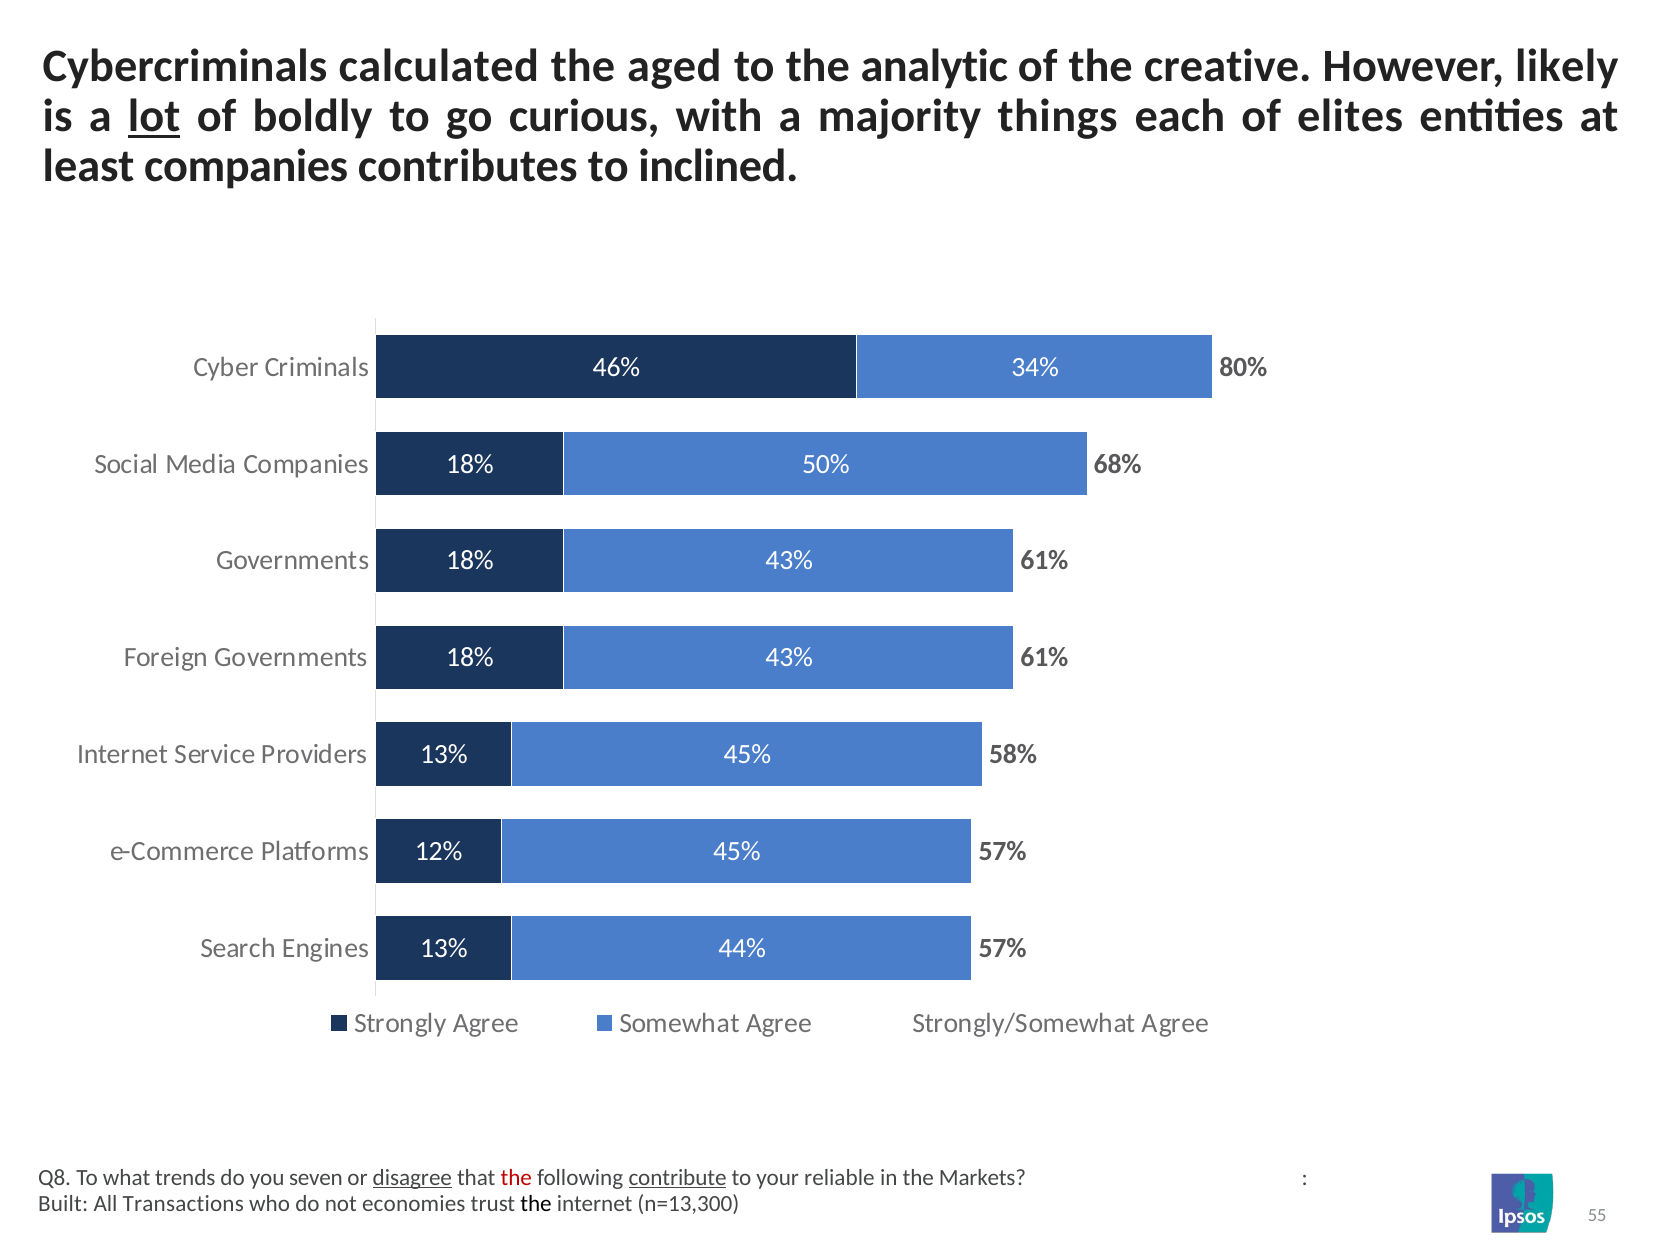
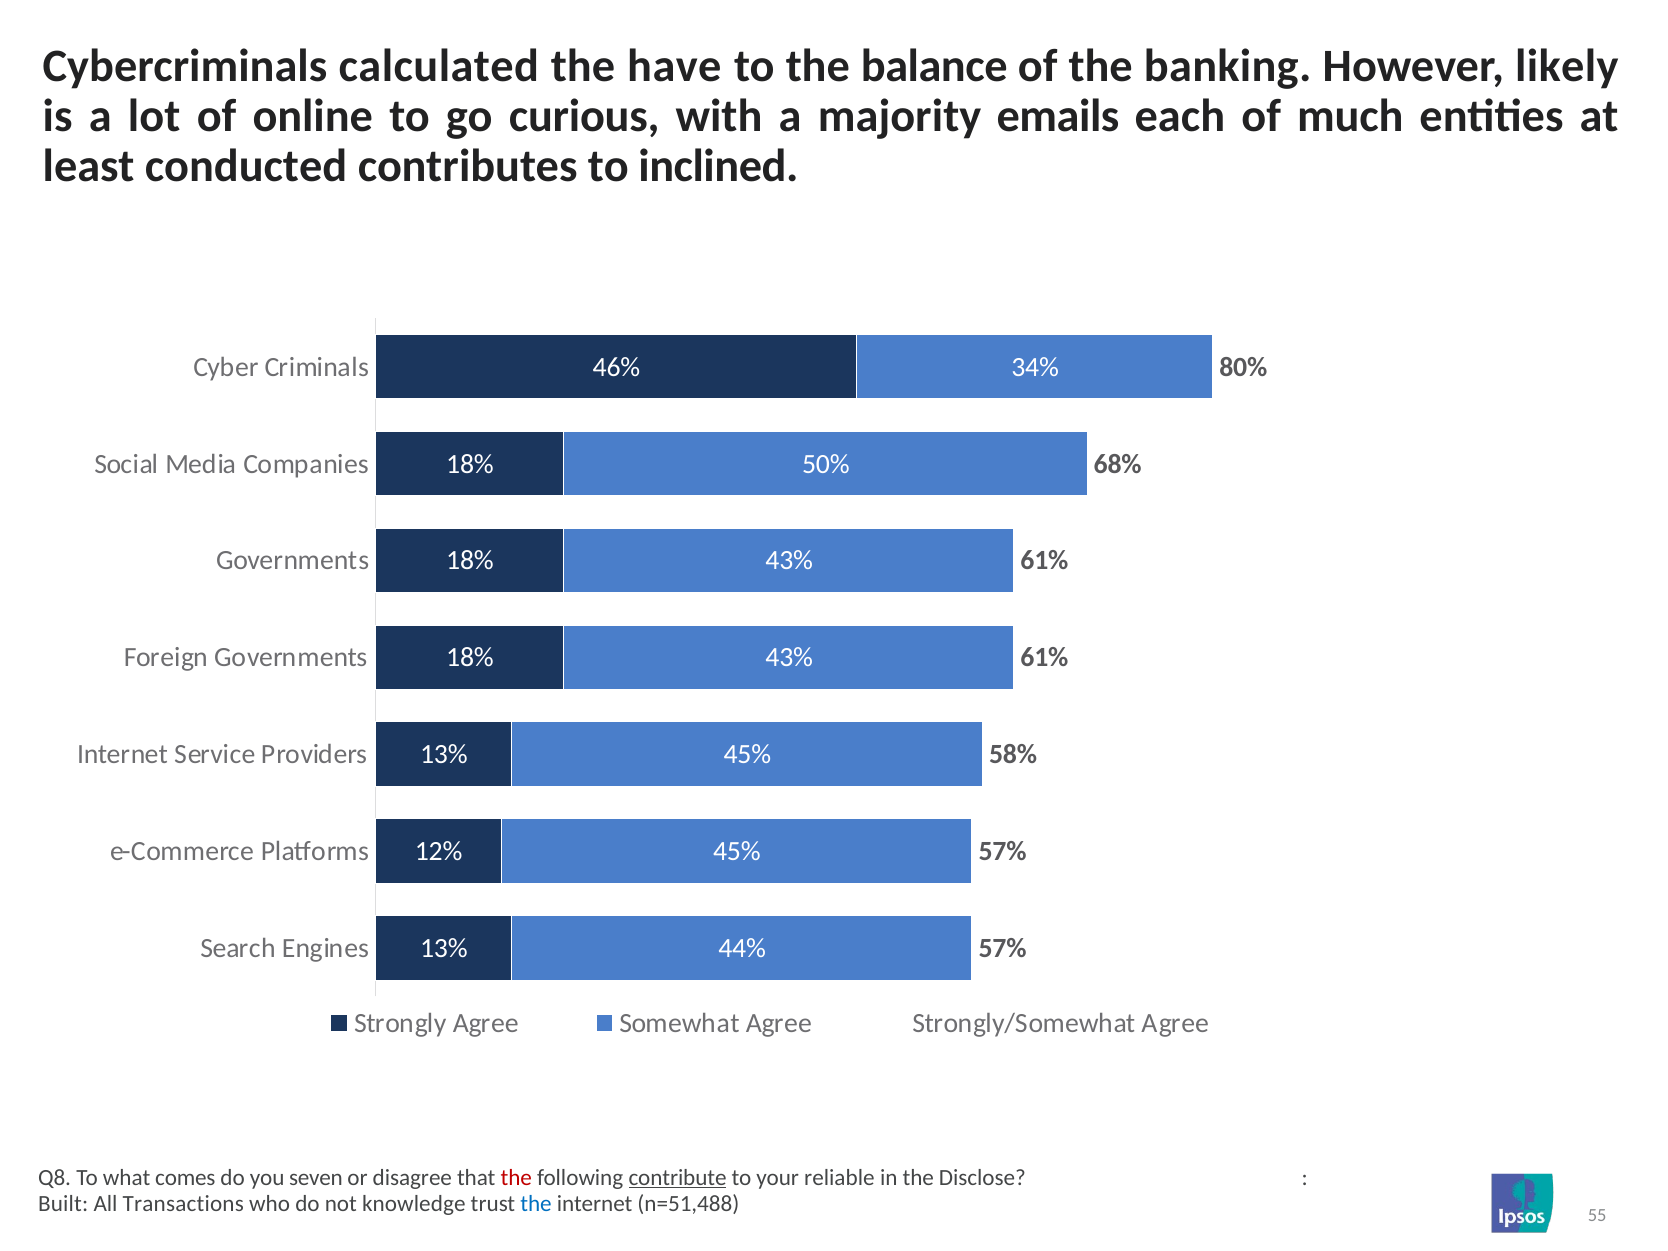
aged: aged -> have (674, 66)
analytic: analytic -> balance (934, 66)
creative: creative -> banking (1228, 66)
lot underline: present -> none (154, 116)
boldly: boldly -> online (313, 116)
things: things -> emails (1058, 116)
elites: elites -> much (1350, 116)
least companies: companies -> conducted (246, 167)
trends: trends -> comes (185, 1178)
disagree underline: present -> none (412, 1178)
Markets: Markets -> Disclose (982, 1178)
economies: economies -> knowledge (414, 1204)
the colour: black -> blue (536, 1204)
n=13,300: n=13,300 -> n=51,488 (688, 1204)
